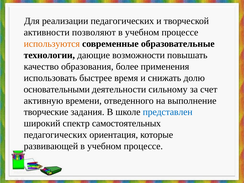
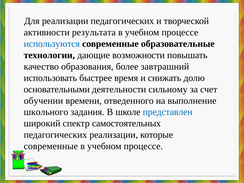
позволяют: позволяют -> результата (94, 32)
используются colour: orange -> blue (52, 44)
применения: применения -> завтрашний (165, 66)
активную: активную -> обучении (43, 101)
творческие: творческие -> школьного (46, 112)
педагогических ориентация: ориентация -> реализации (114, 135)
развивающей: развивающей -> современные (51, 146)
